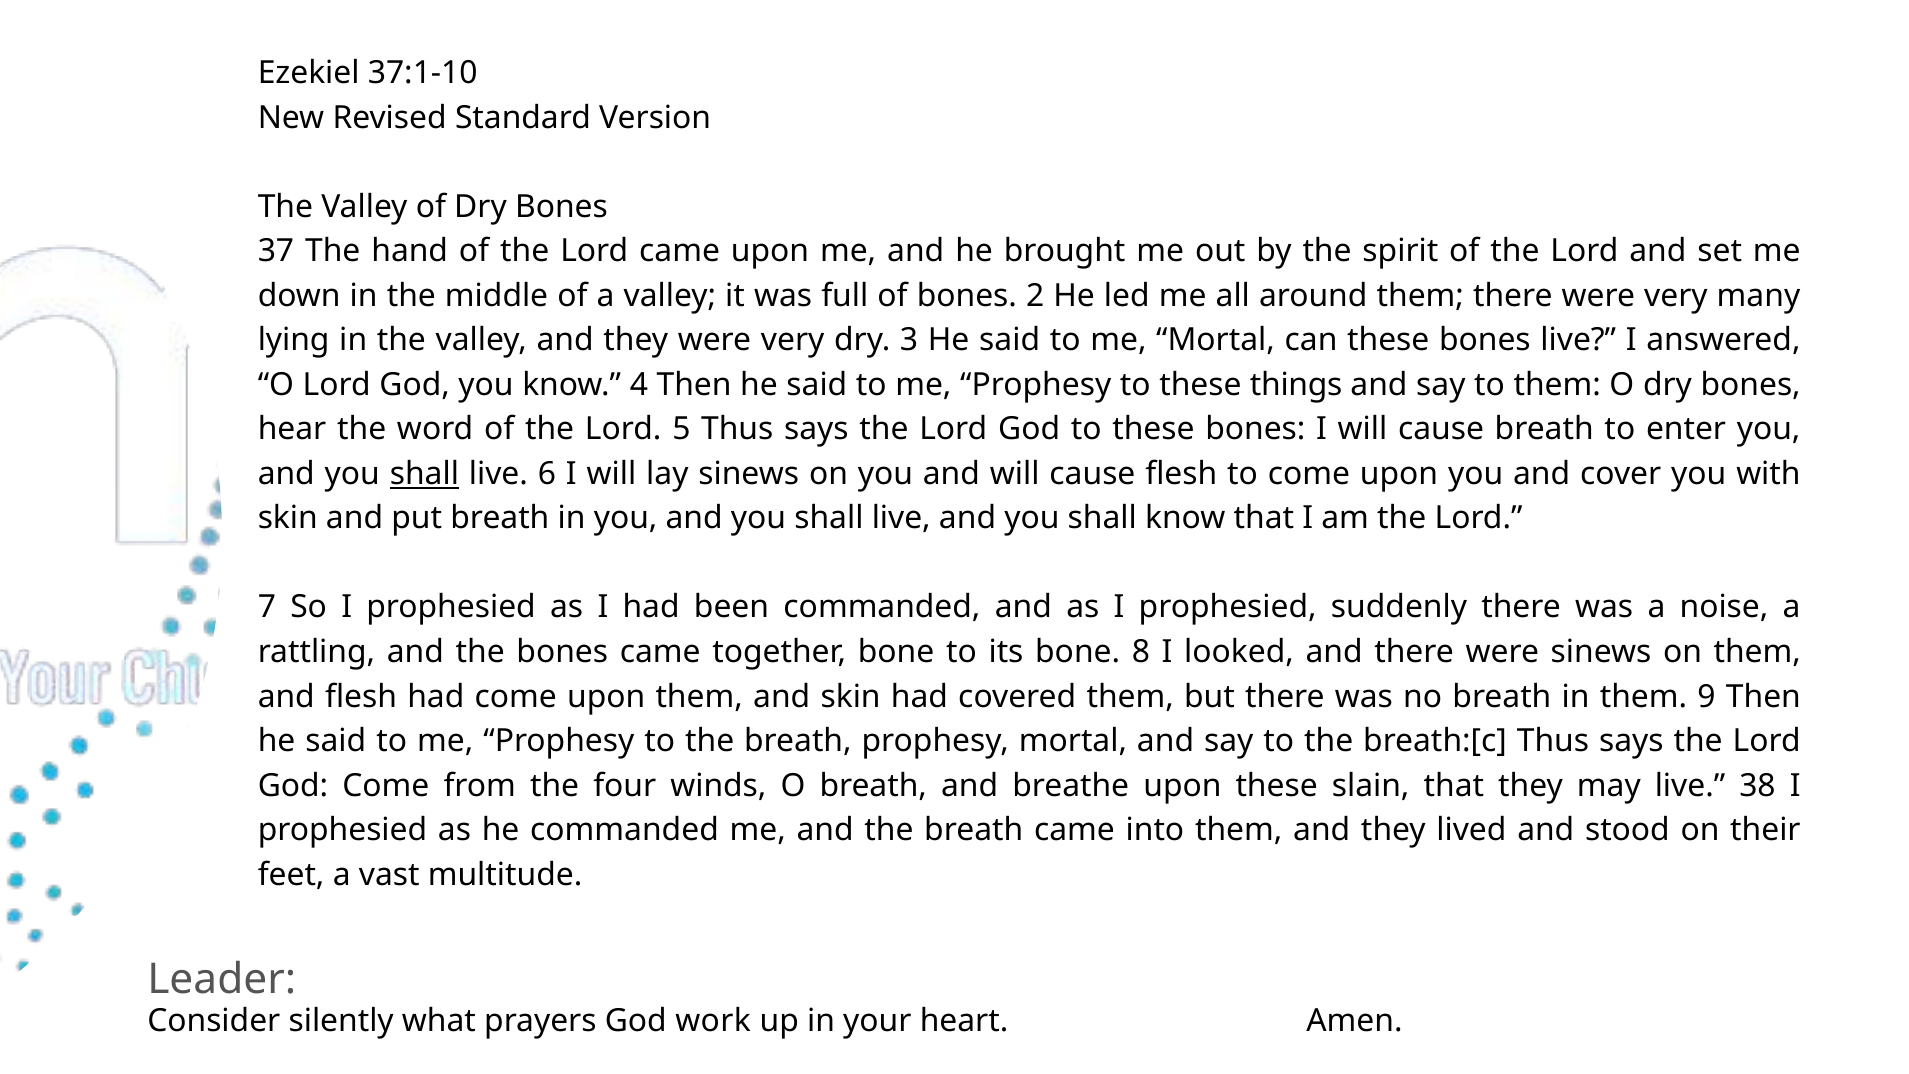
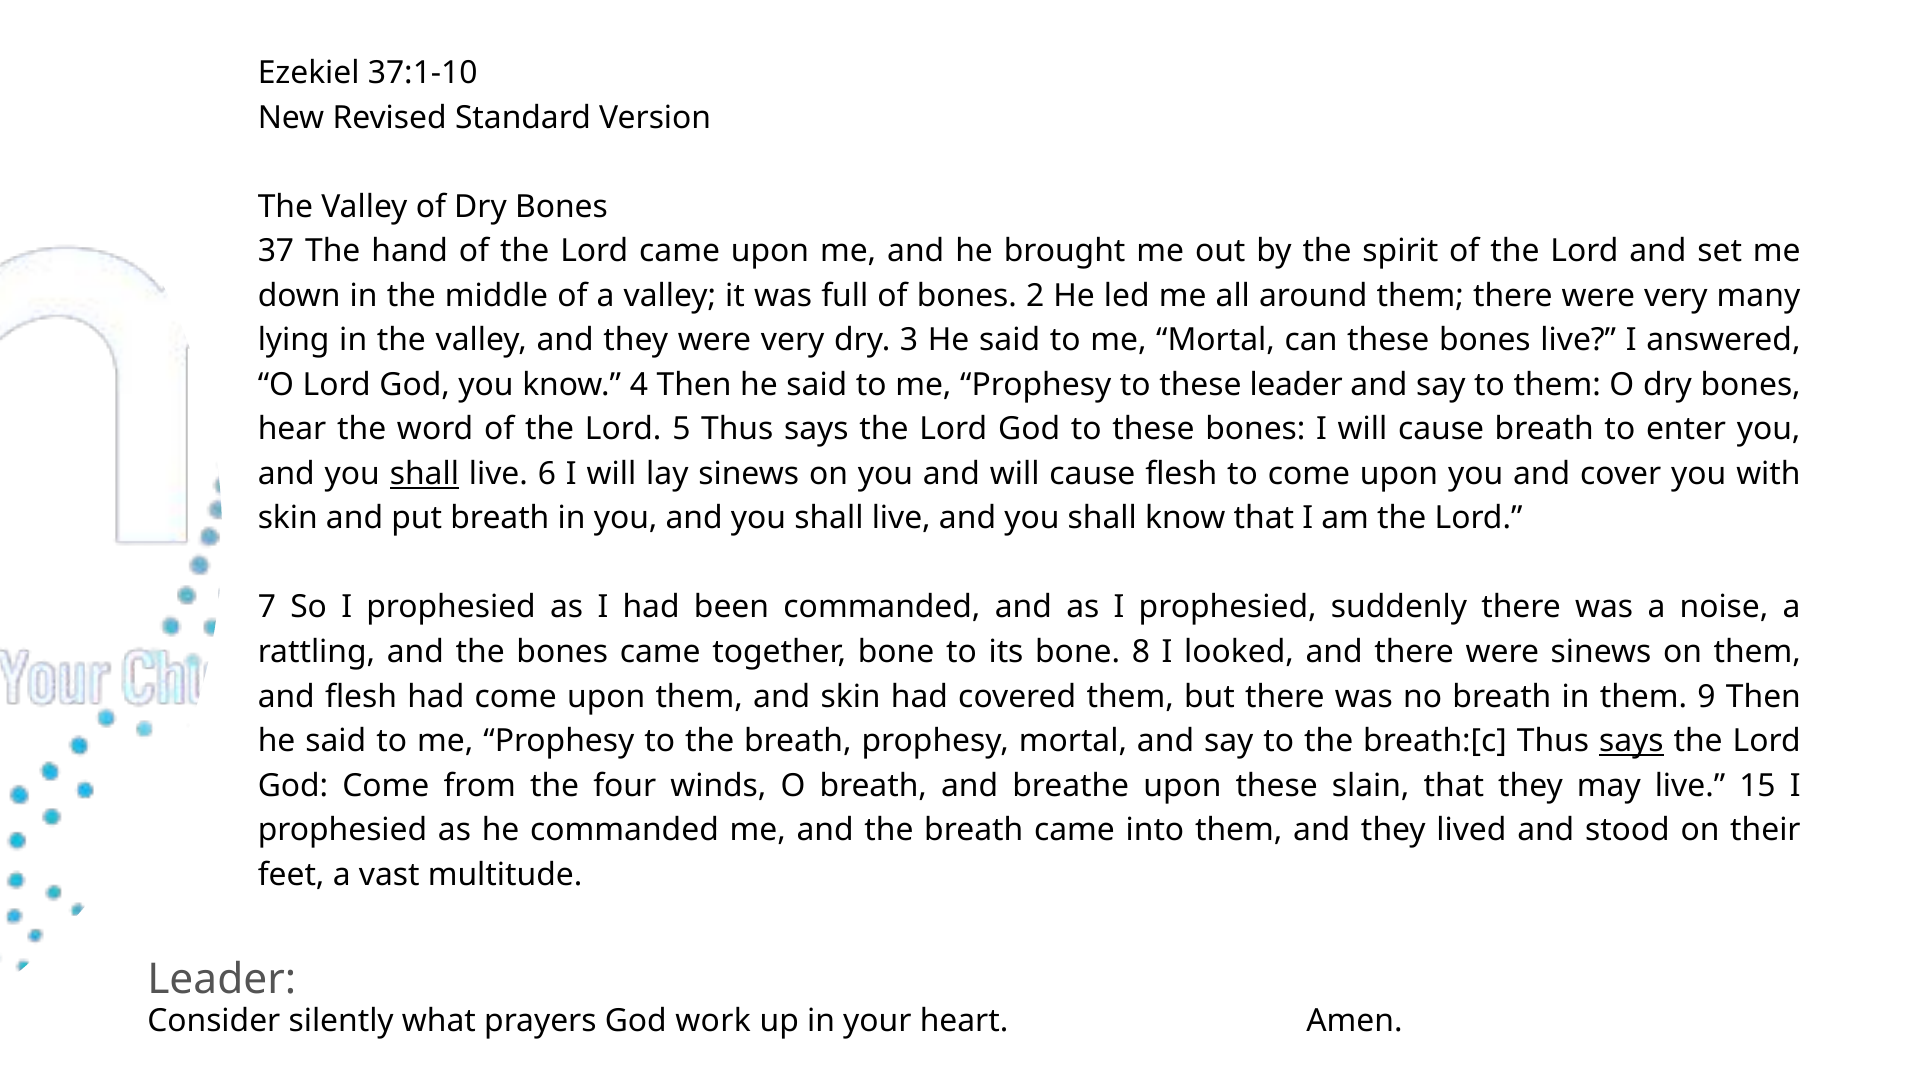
these things: things -> leader (1296, 385)
says underline: none -> present (1631, 741)
38: 38 -> 15 (1758, 785)
